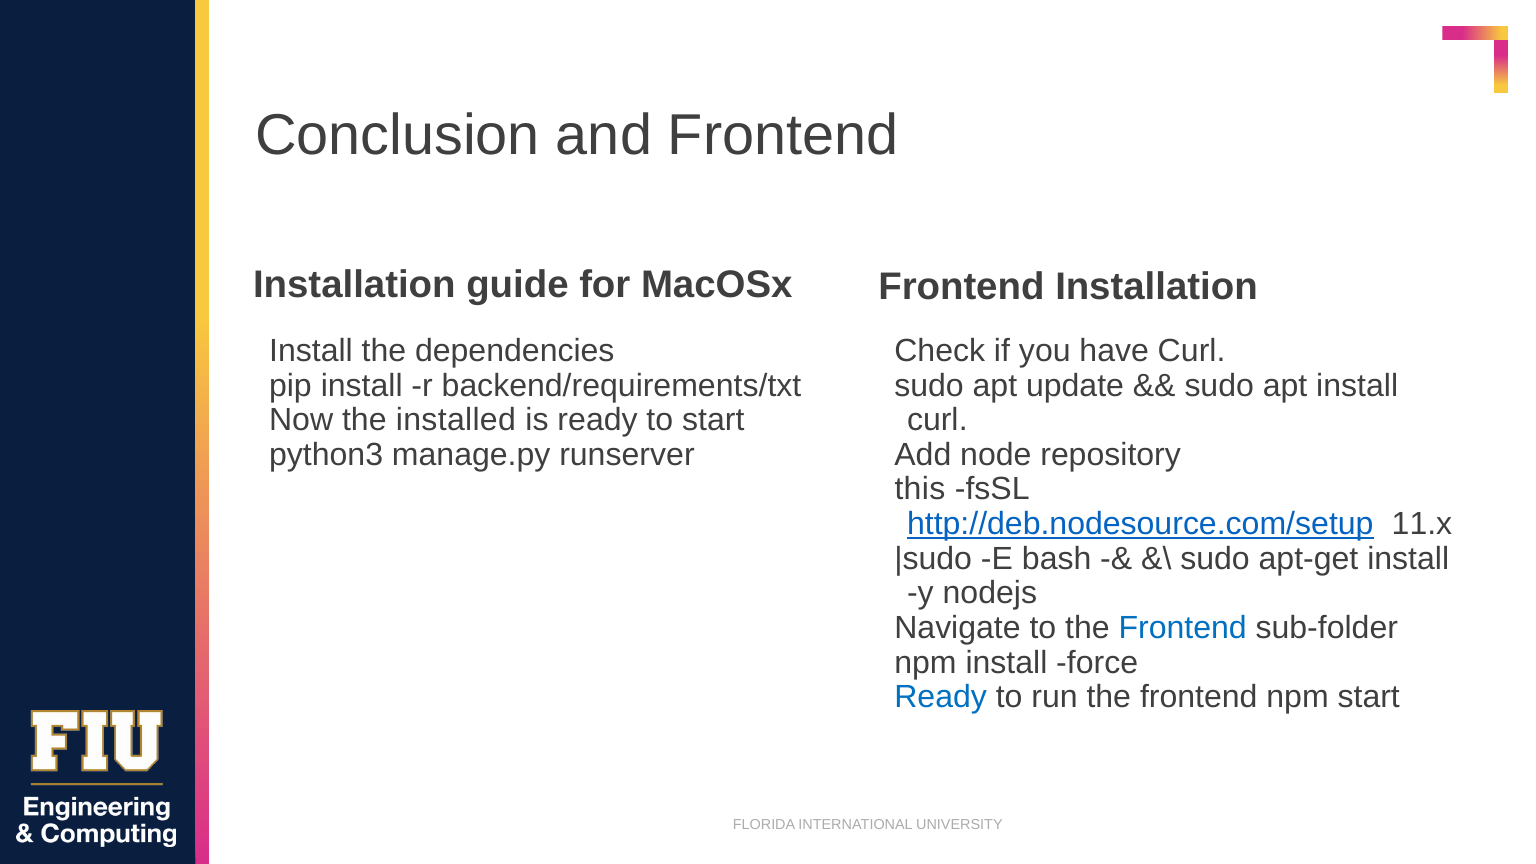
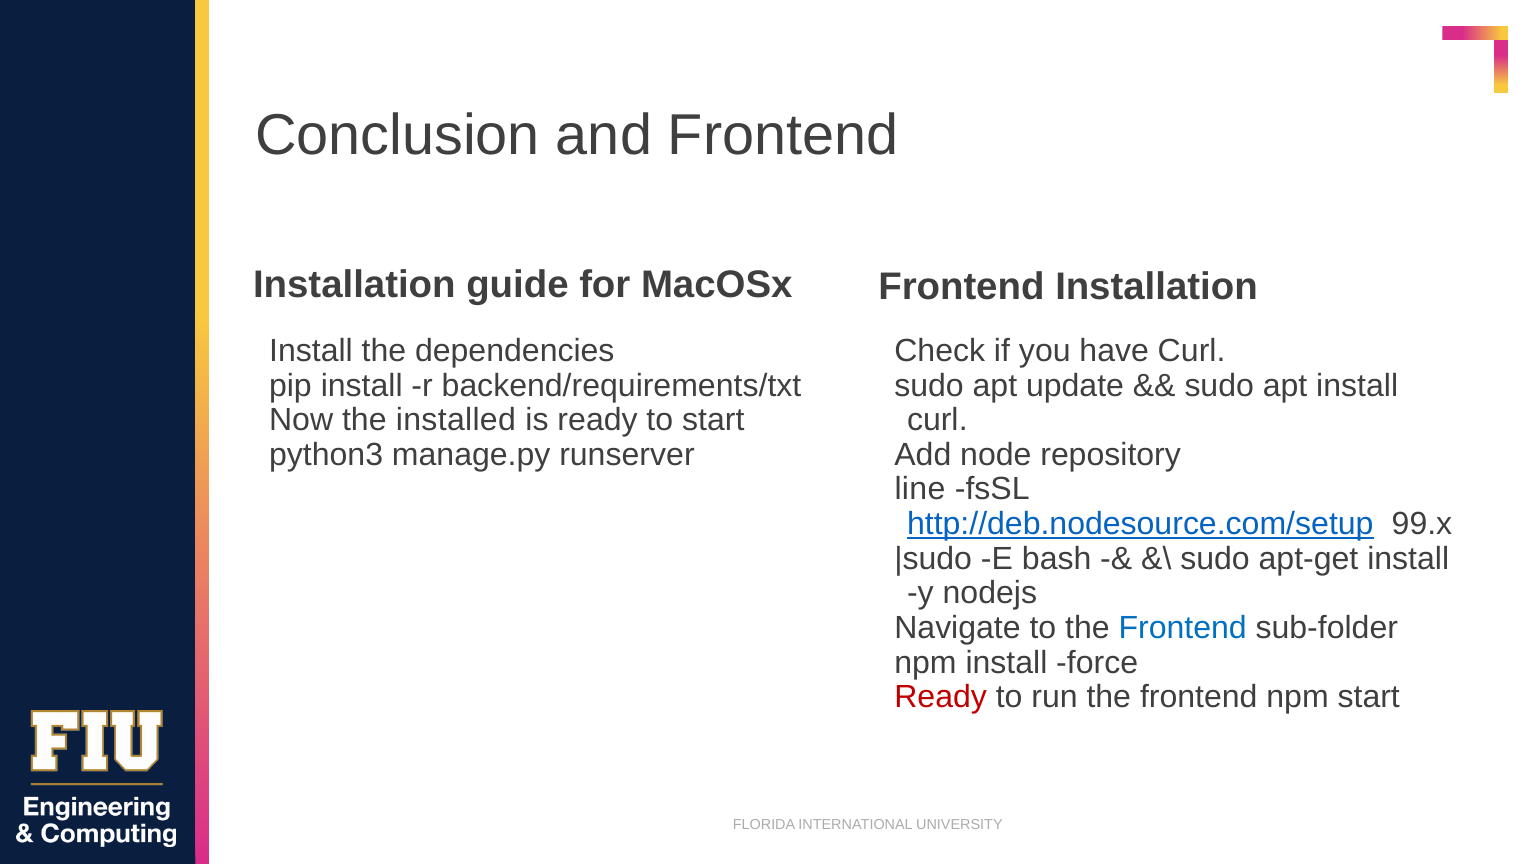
this: this -> line (920, 489)
11.x: 11.x -> 99.x (1422, 524)
Ready colour: blue -> red (941, 697)
